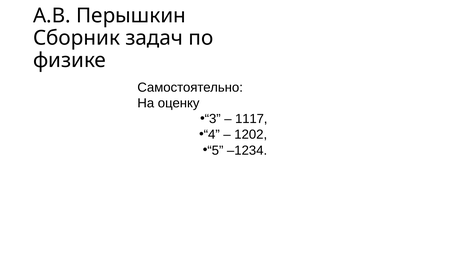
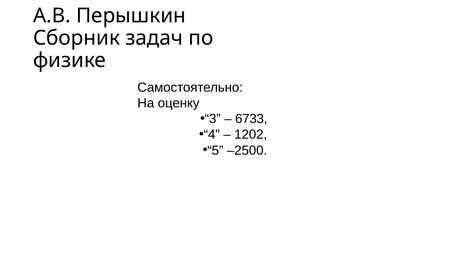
1117: 1117 -> 6733 (251, 119)
–1234: –1234 -> –2500 (247, 151)
